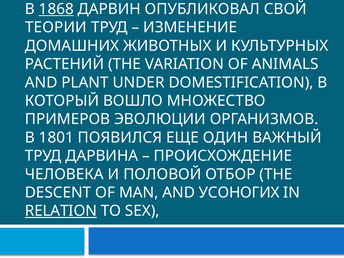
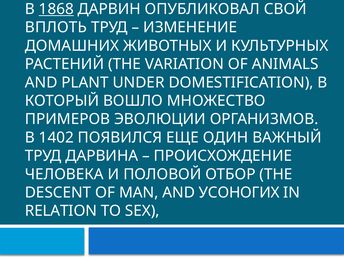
ТЕОРИИ: ТЕОРИИ -> ВПЛОТЬ (56, 27)
1801: 1801 -> 1402 (56, 138)
RELATION underline: present -> none (61, 211)
